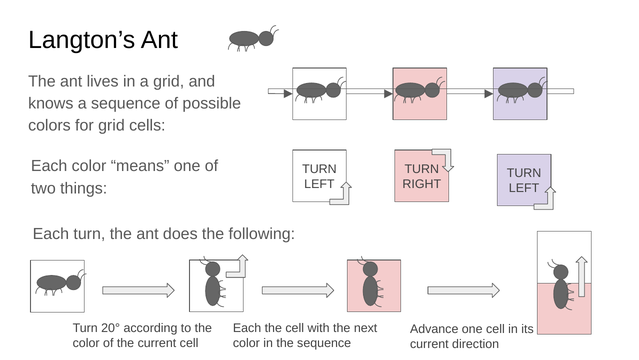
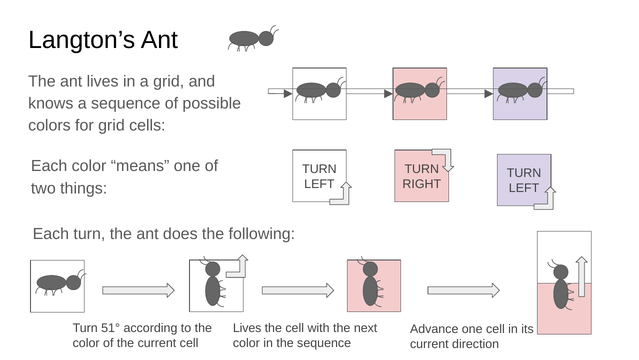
20°: 20° -> 51° (111, 328)
Each: Each -> Lives (247, 328)
